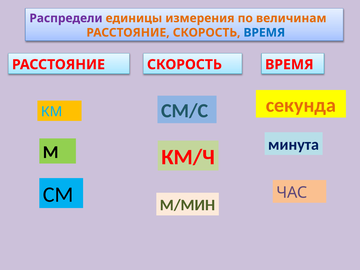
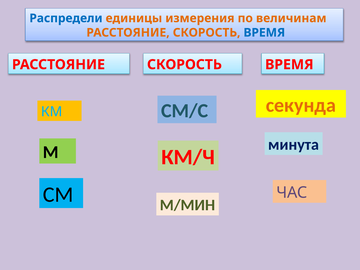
Распредели colour: purple -> blue (66, 18)
